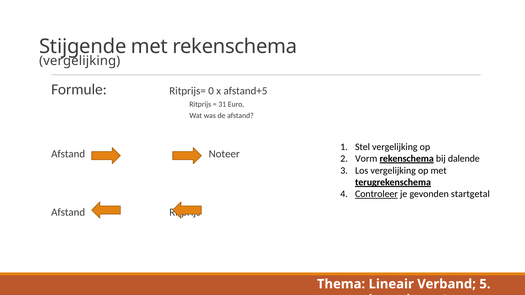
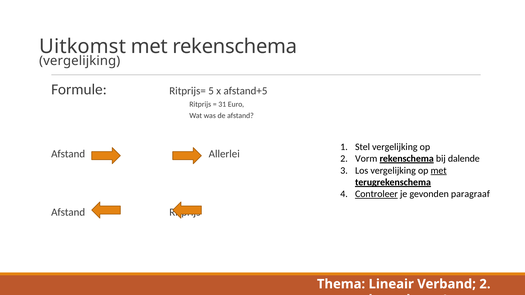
Stijgende: Stijgende -> Uitkomst (83, 47)
0: 0 -> 5 (211, 91)
Noteer: Noteer -> Allerlei (224, 154)
met underline: none -> present (439, 171)
startgetal: startgetal -> paragraaf (470, 194)
Verband 5: 5 -> 2 (485, 284)
